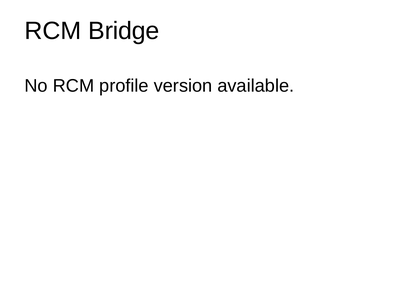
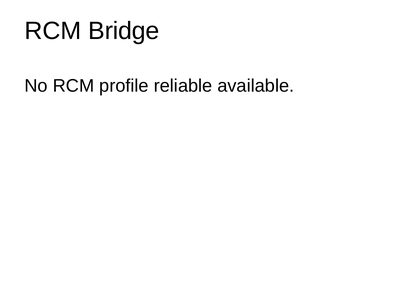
version: version -> reliable (183, 86)
